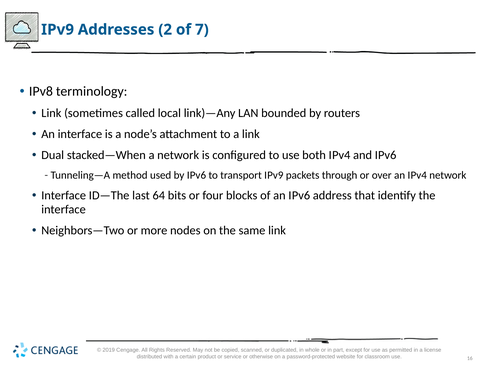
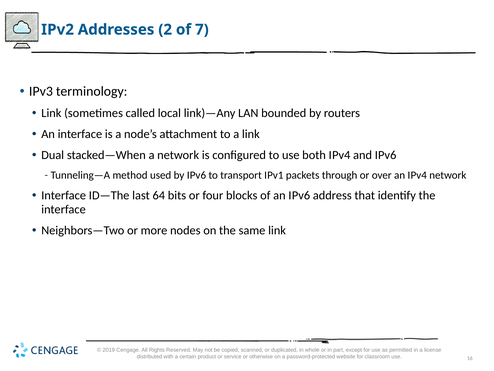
9: 9 -> 2 (70, 30)
8: 8 -> 3 (49, 91)
9: 9 -> 1 (281, 175)
